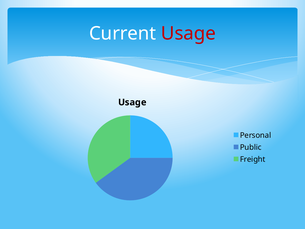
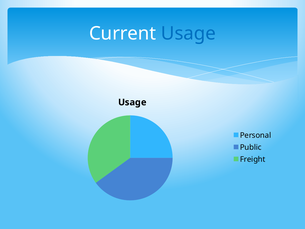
Usage colour: red -> blue (188, 33)
